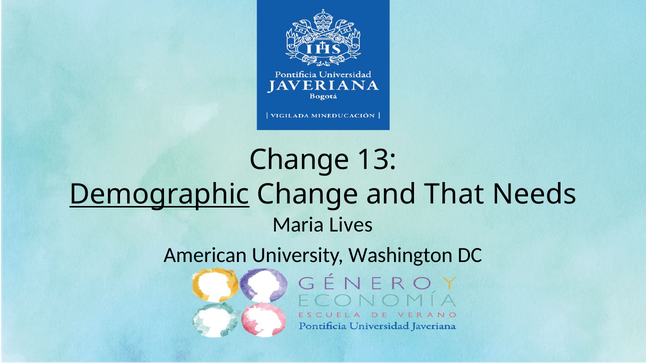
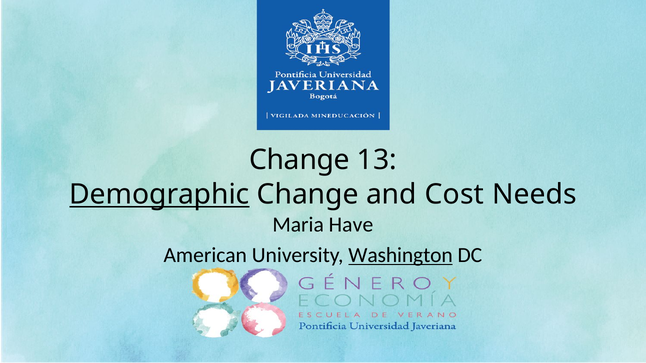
That: That -> Cost (454, 195)
Lives: Lives -> Have (351, 225)
Washington underline: none -> present (401, 255)
